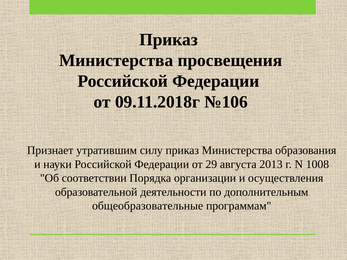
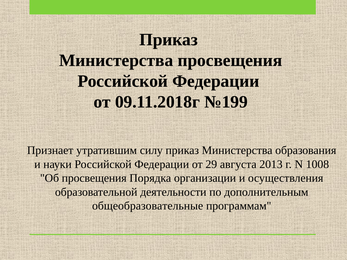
№106: №106 -> №199 (226, 102)
Об соответствии: соответствии -> просвещения (94, 178)
